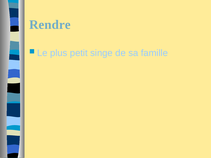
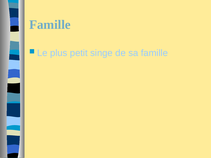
Rendre: Rendre -> Famille (50, 25)
